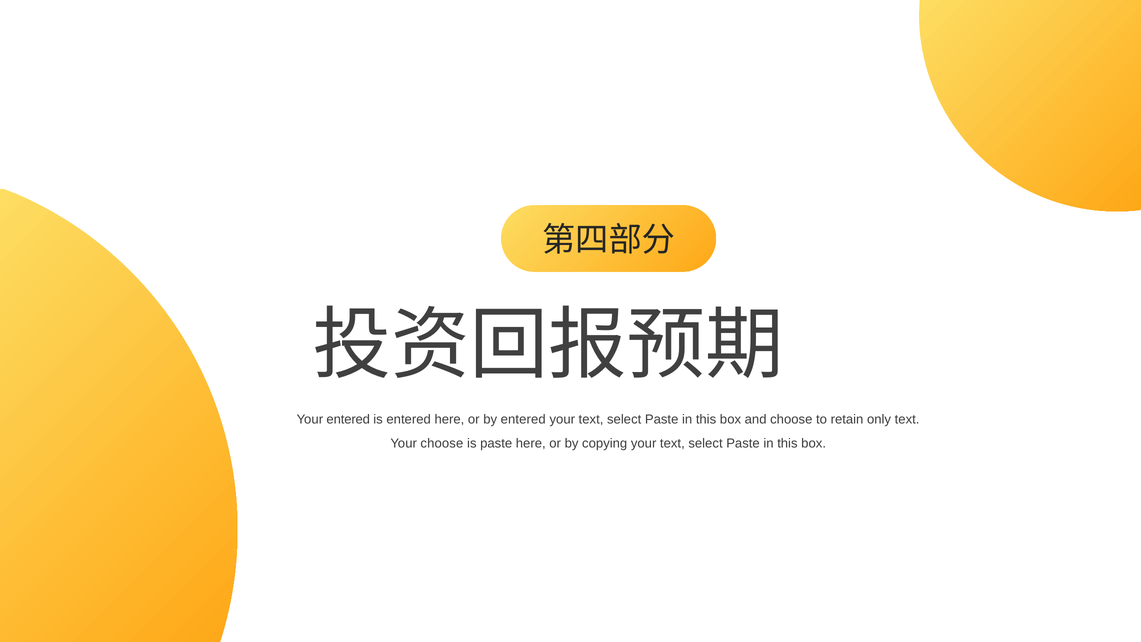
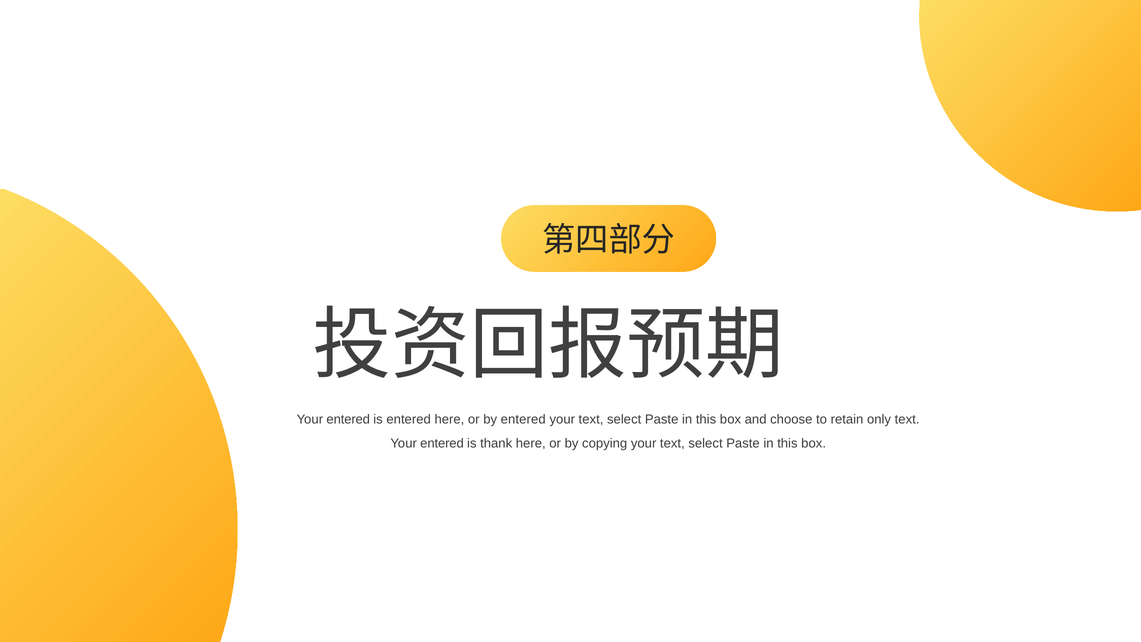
choose: choose -> entered (442, 443)
is paste: paste -> thank (496, 443)
